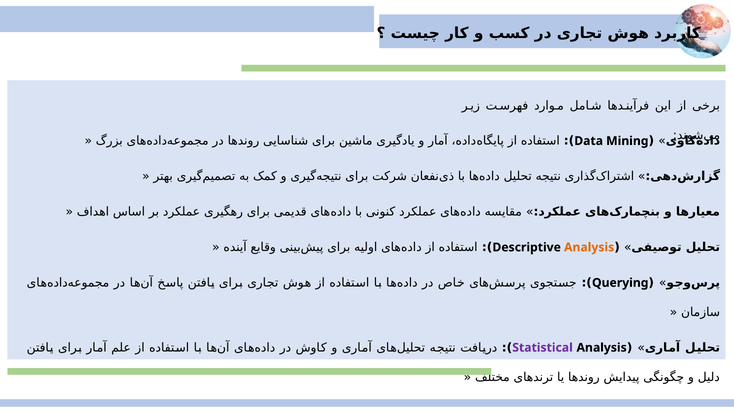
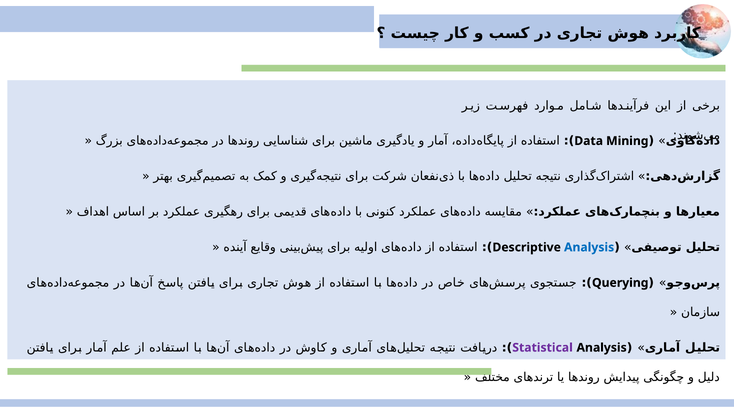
Analysis colour: orange -> blue (589, 247)
